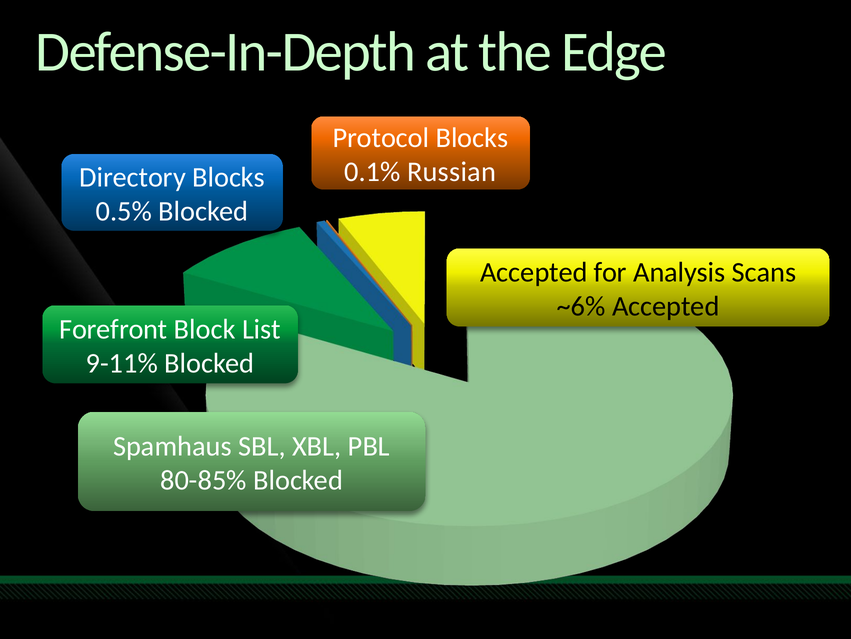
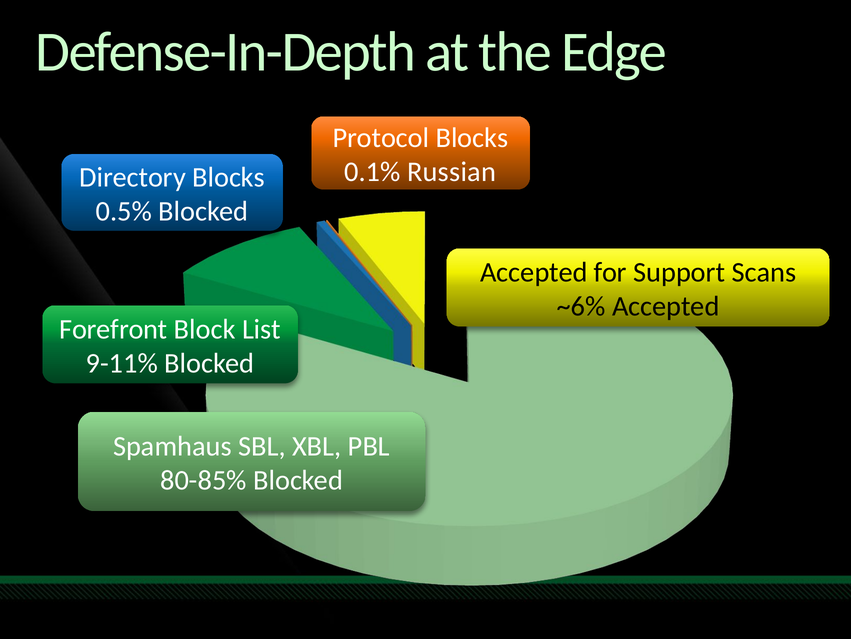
Analysis: Analysis -> Support (679, 272)
